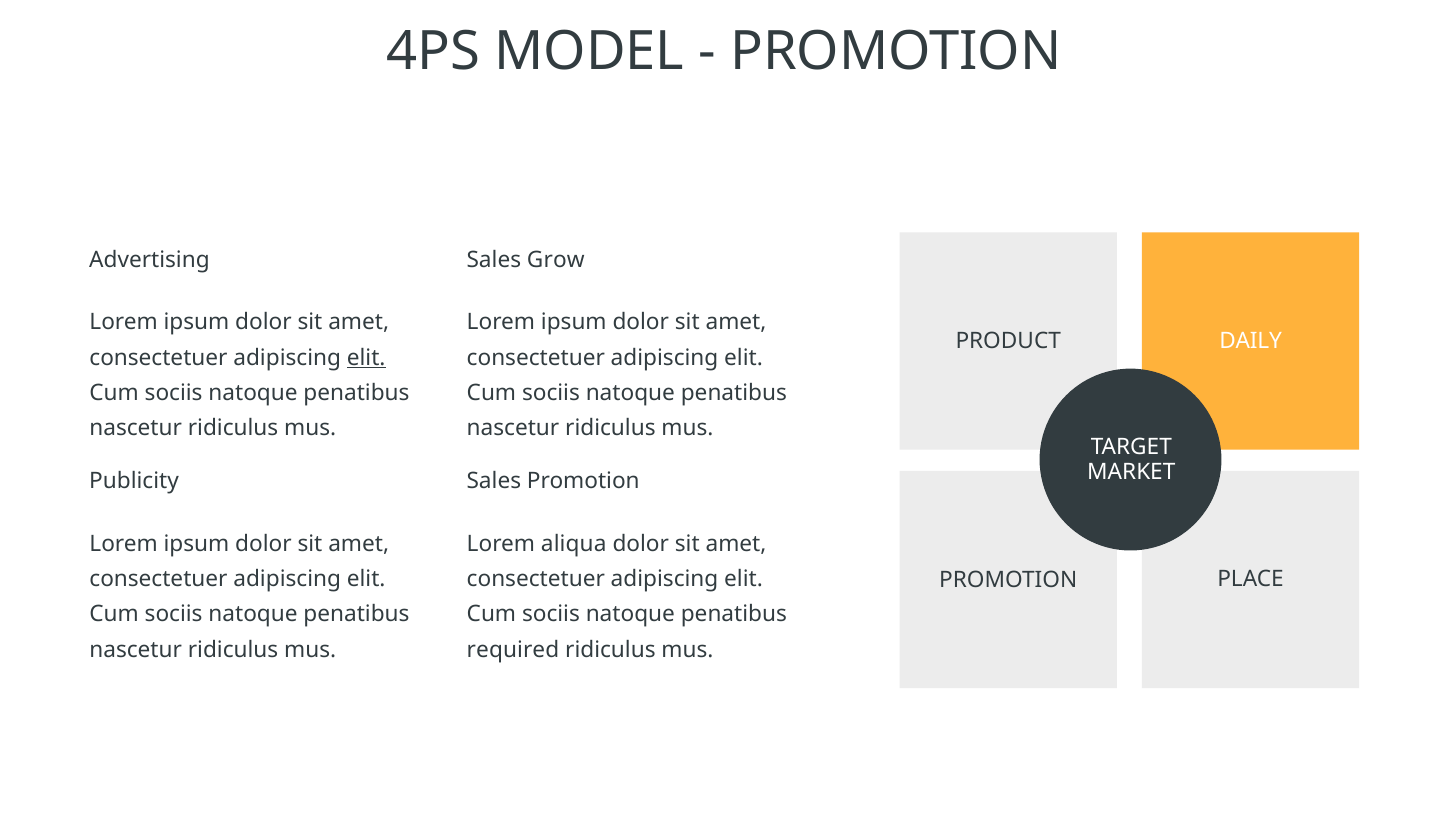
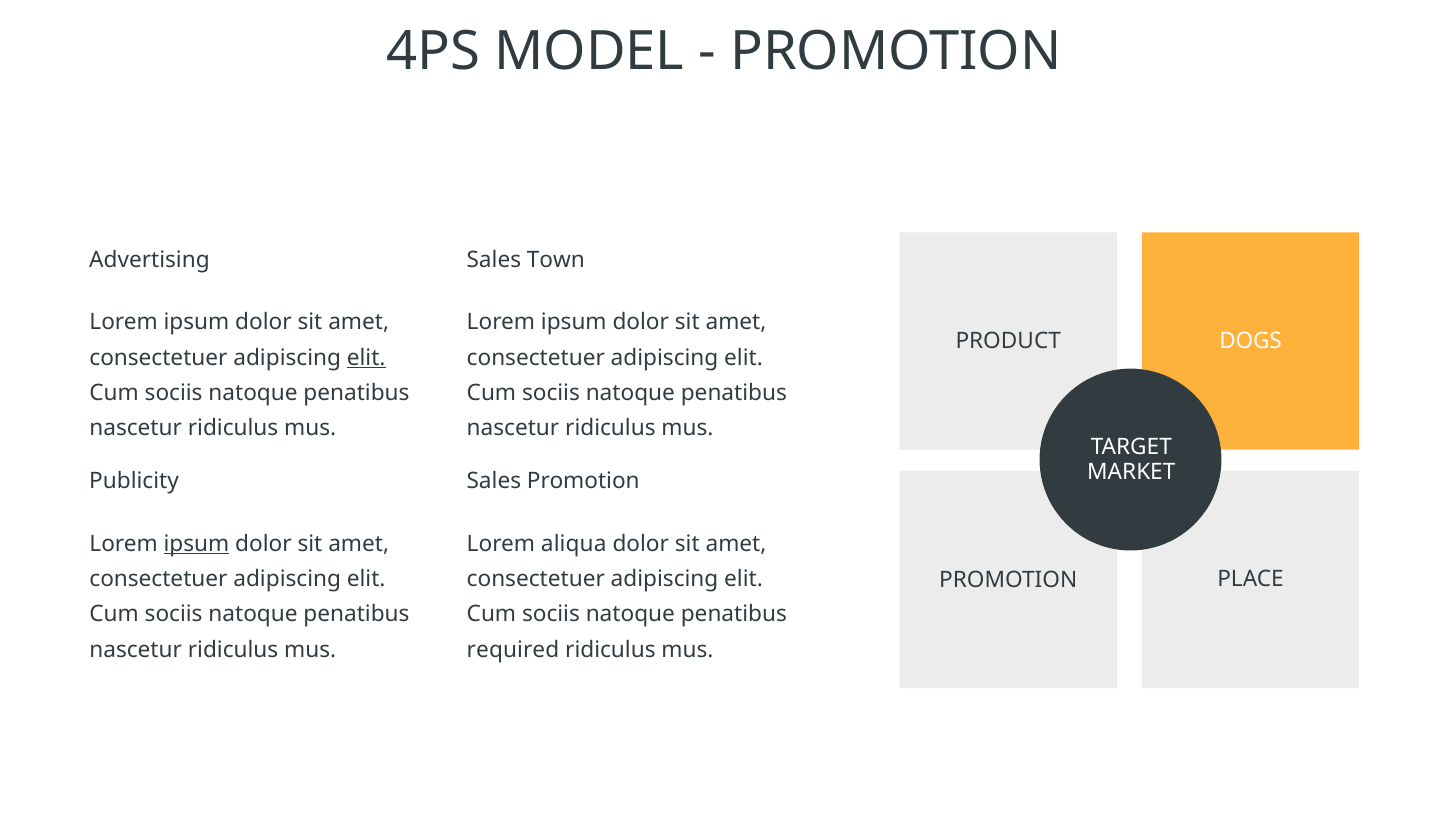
Grow: Grow -> Town (556, 260)
DAILY: DAILY -> DOGS (1251, 341)
ipsum underline: none -> present (196, 544)
